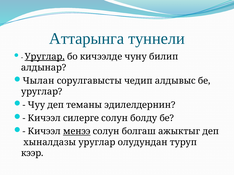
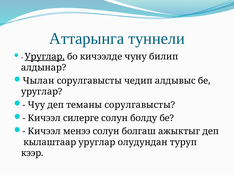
теманы эдилелдернин: эдилелдернин -> сорулгавысты (140, 105)
менээ underline: present -> none (77, 132)
хыналдазы: хыналдазы -> кылаштаар (50, 143)
